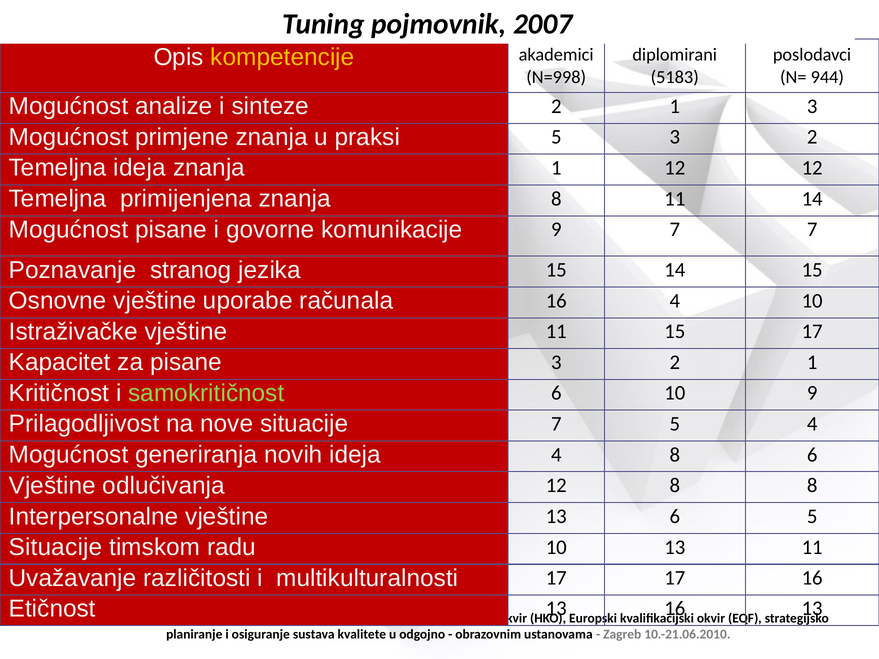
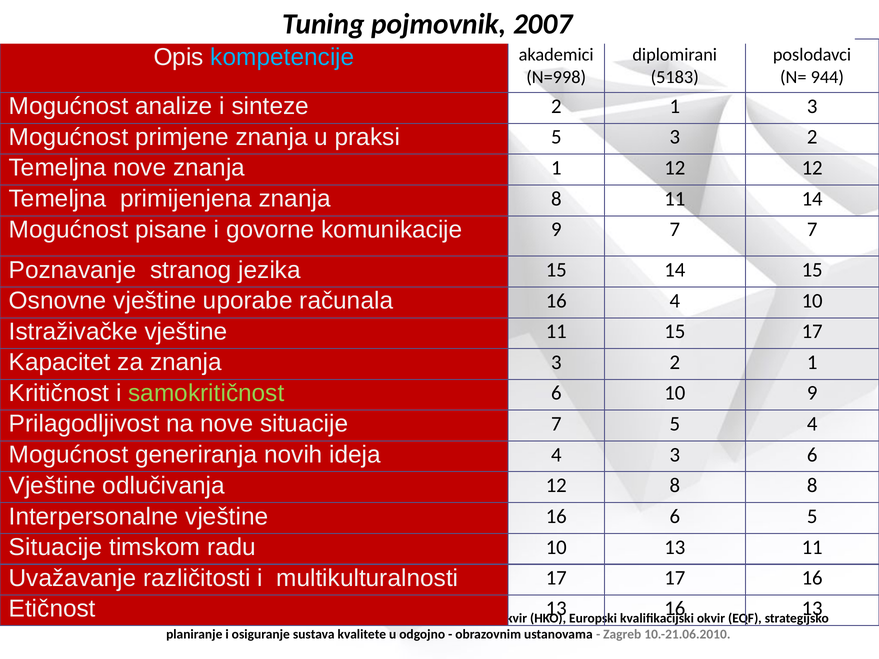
kompetencije colour: yellow -> light blue (282, 57)
Temeljna ideja: ideja -> nove (140, 168)
za pisane: pisane -> znanja (186, 362)
4 8: 8 -> 3 (675, 455)
vještine 13: 13 -> 16 (556, 517)
